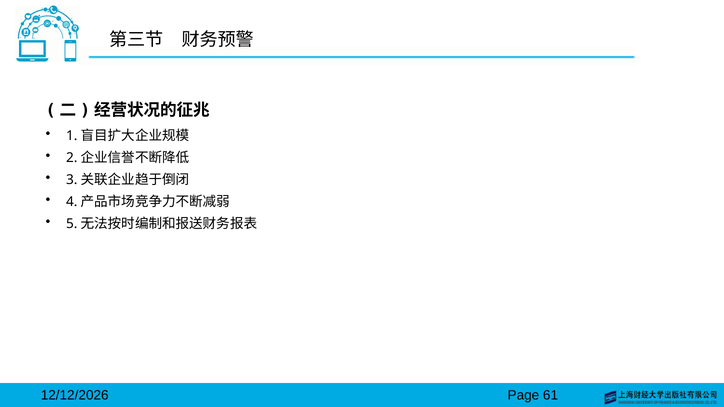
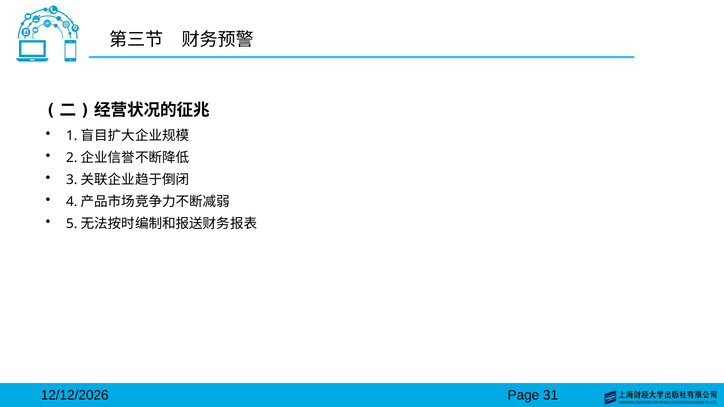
61: 61 -> 31 (551, 395)
